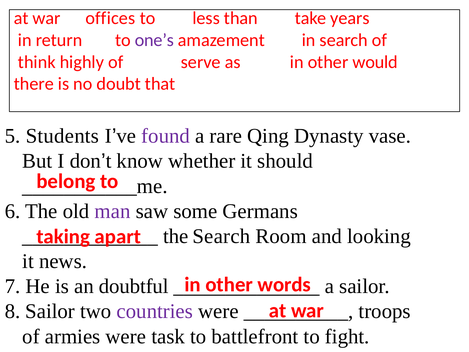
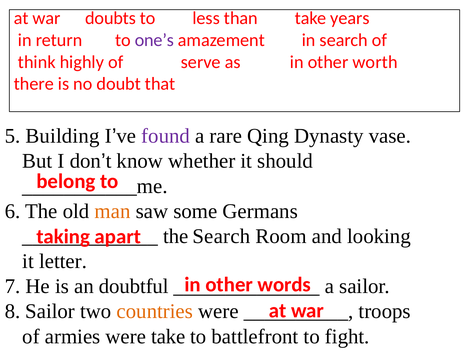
offices: offices -> doubts (111, 18)
would: would -> worth (375, 62)
Students: Students -> Building (62, 136)
man colour: purple -> orange (113, 211)
news: news -> letter (63, 261)
countries colour: purple -> orange (155, 311)
were task: task -> take (168, 336)
